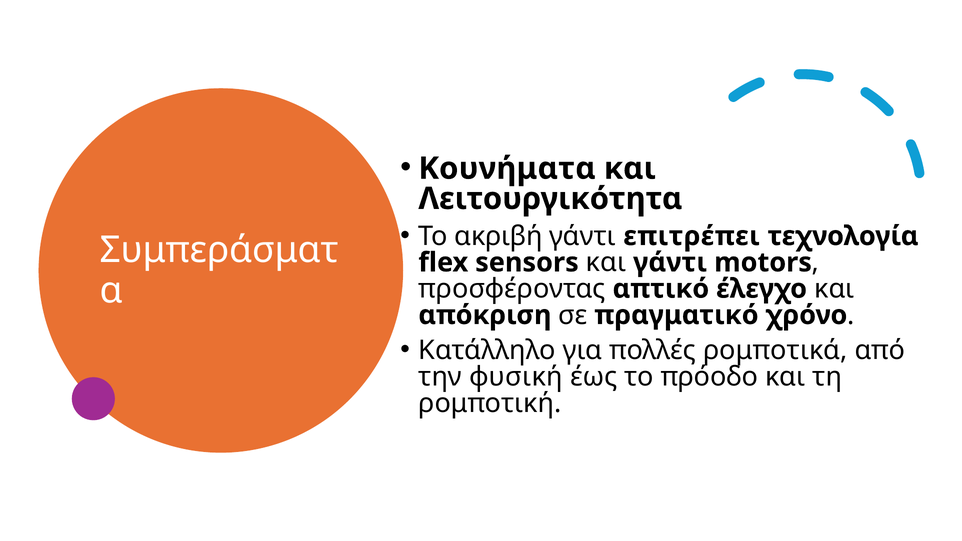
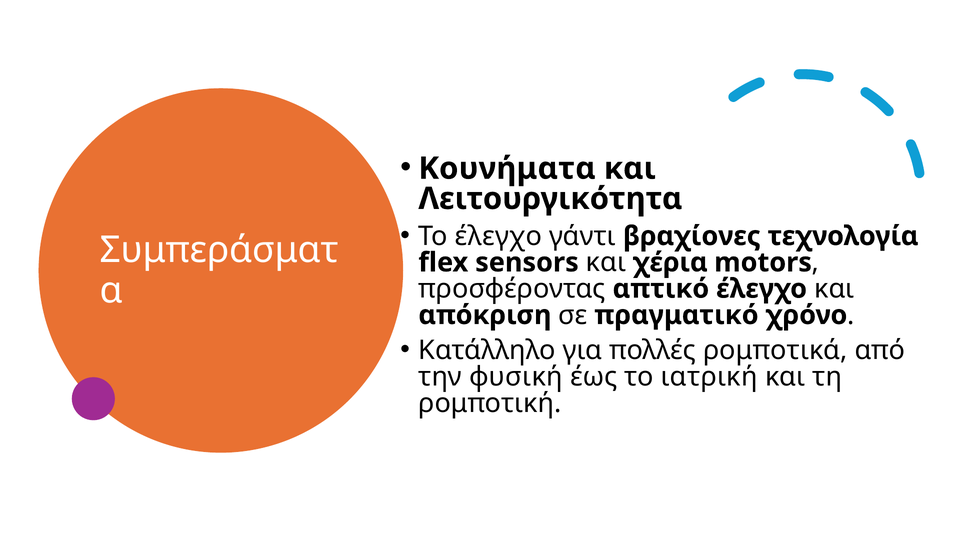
Το ακριβή: ακριβή -> έλεγχο (498, 236)
επιτρέπει: επιτρέπει -> βραχίονες (692, 236)
και γάντι: γάντι -> χέρια (670, 263)
πρόοδο: πρόοδο -> ιατρική (709, 377)
